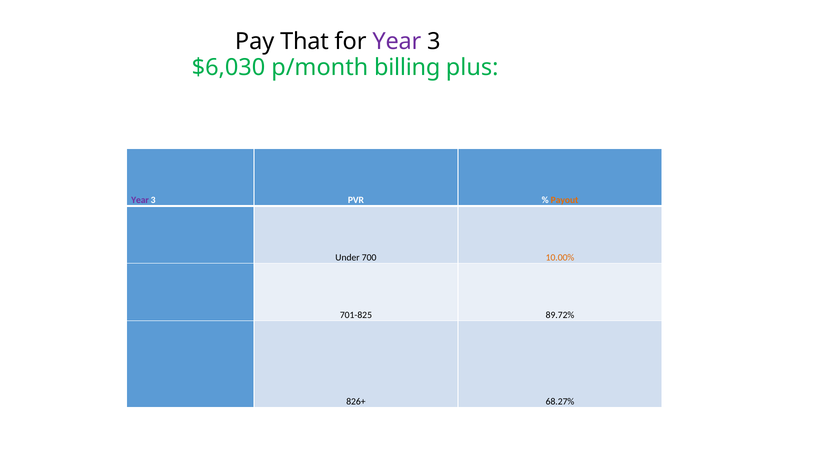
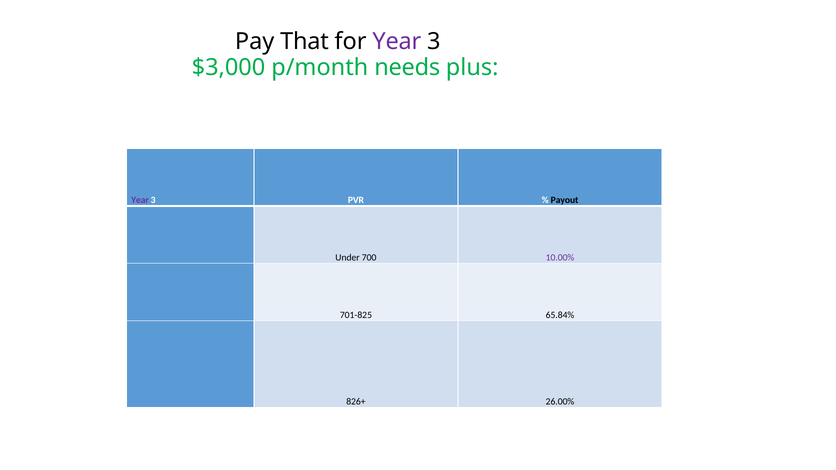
$6,030: $6,030 -> $3,000 (228, 67)
billing: billing -> needs (407, 67)
Payout colour: orange -> black (565, 200)
10.00% colour: orange -> purple (560, 258)
89.72%: 89.72% -> 65.84% (560, 315)
68.27%: 68.27% -> 26.00% (560, 402)
